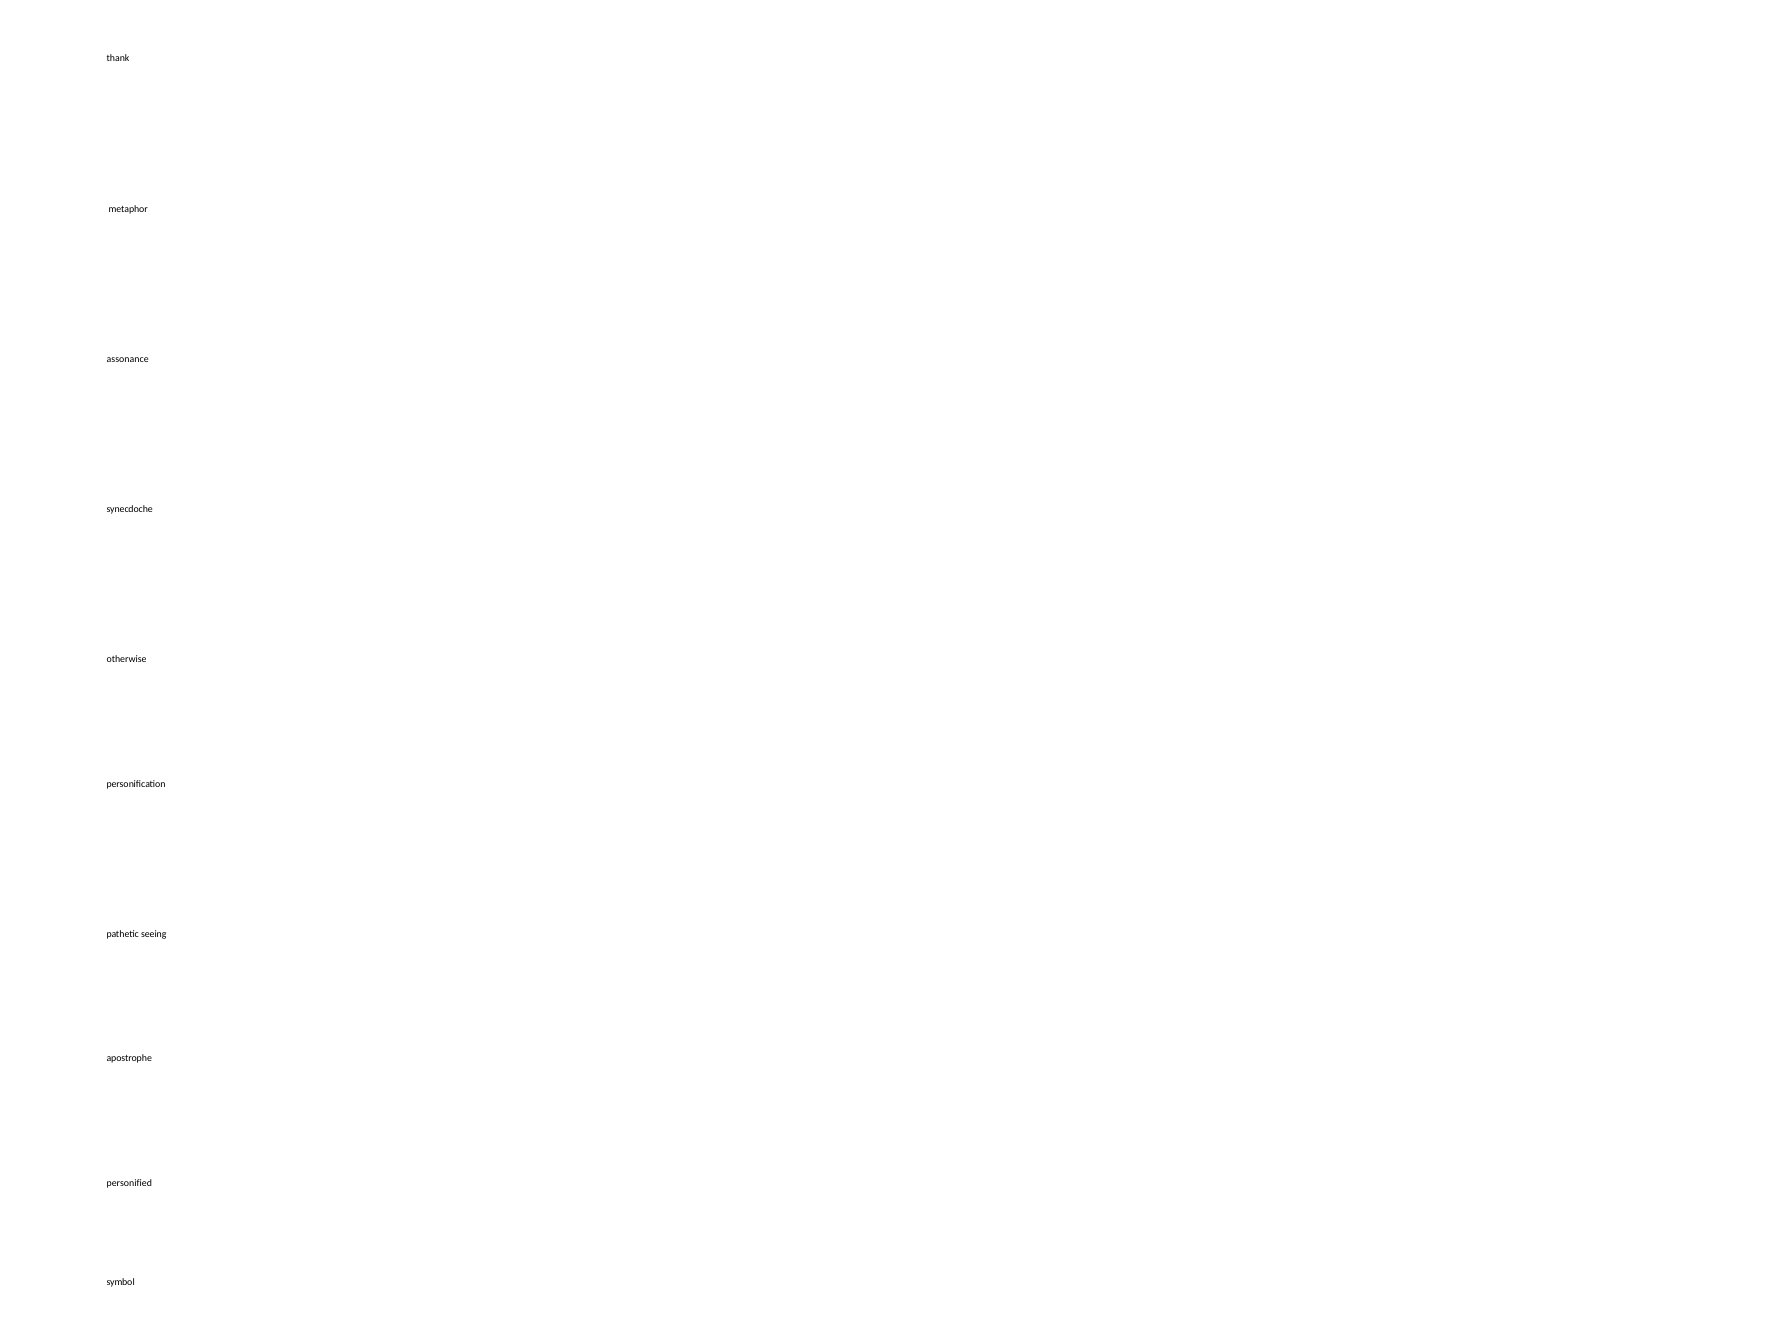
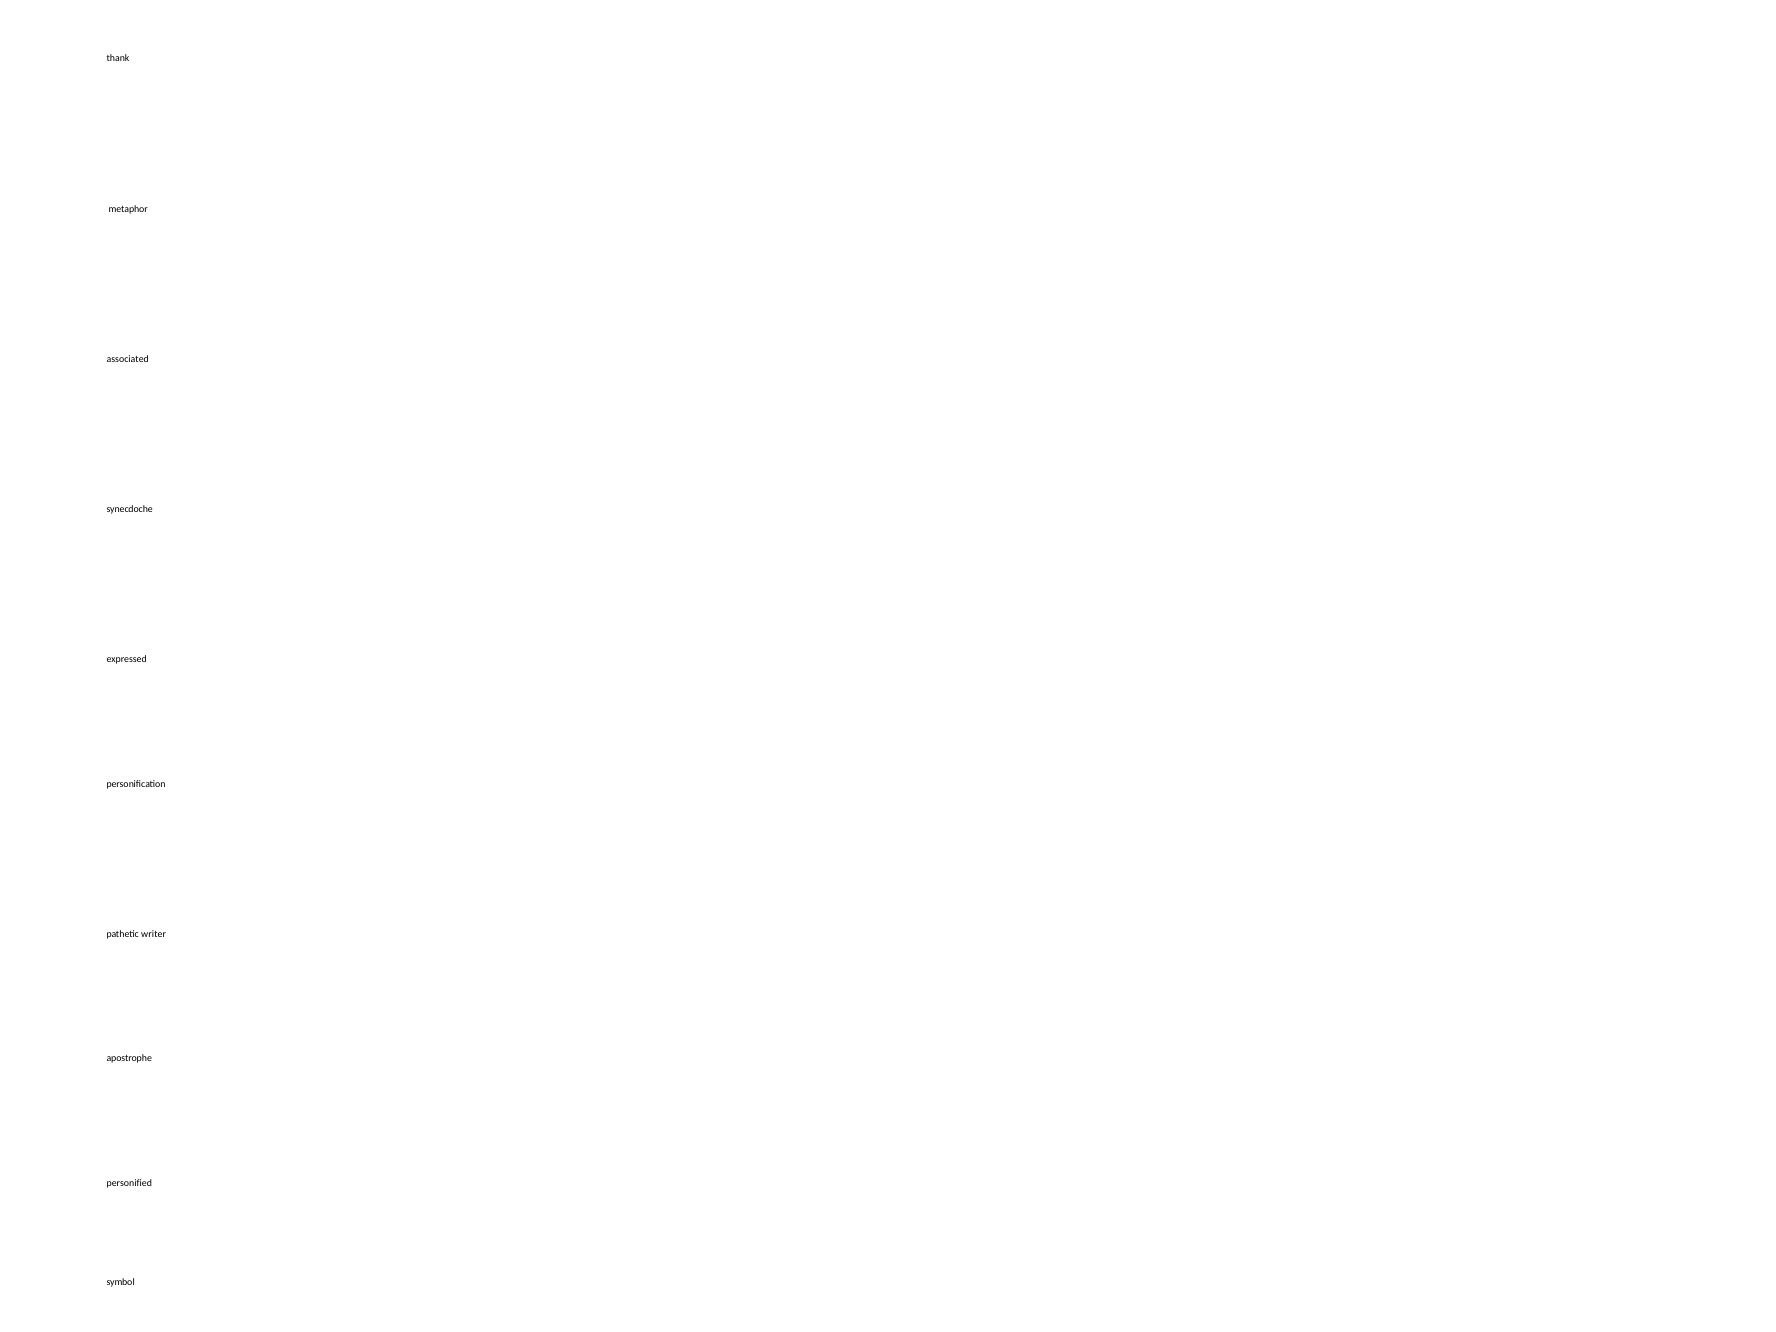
assonance: assonance -> associated (128, 359)
otherwise: otherwise -> expressed (127, 659)
seeing: seeing -> writer (154, 935)
